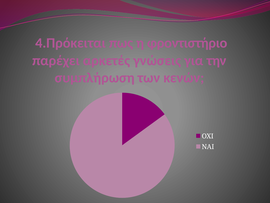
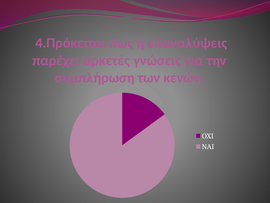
φροντιστήριο: φροντιστήριο -> επαναλύψεις (187, 43)
